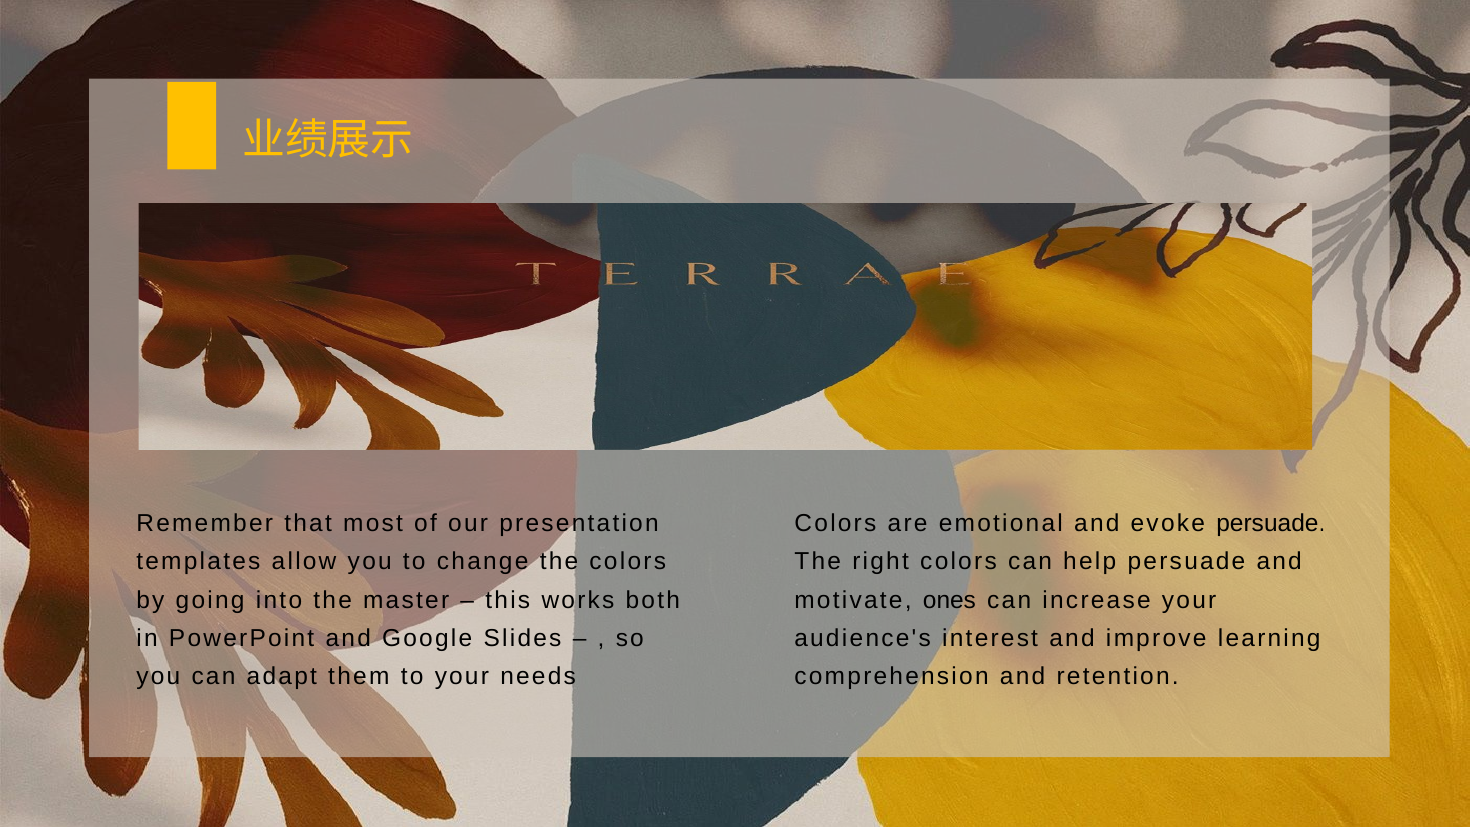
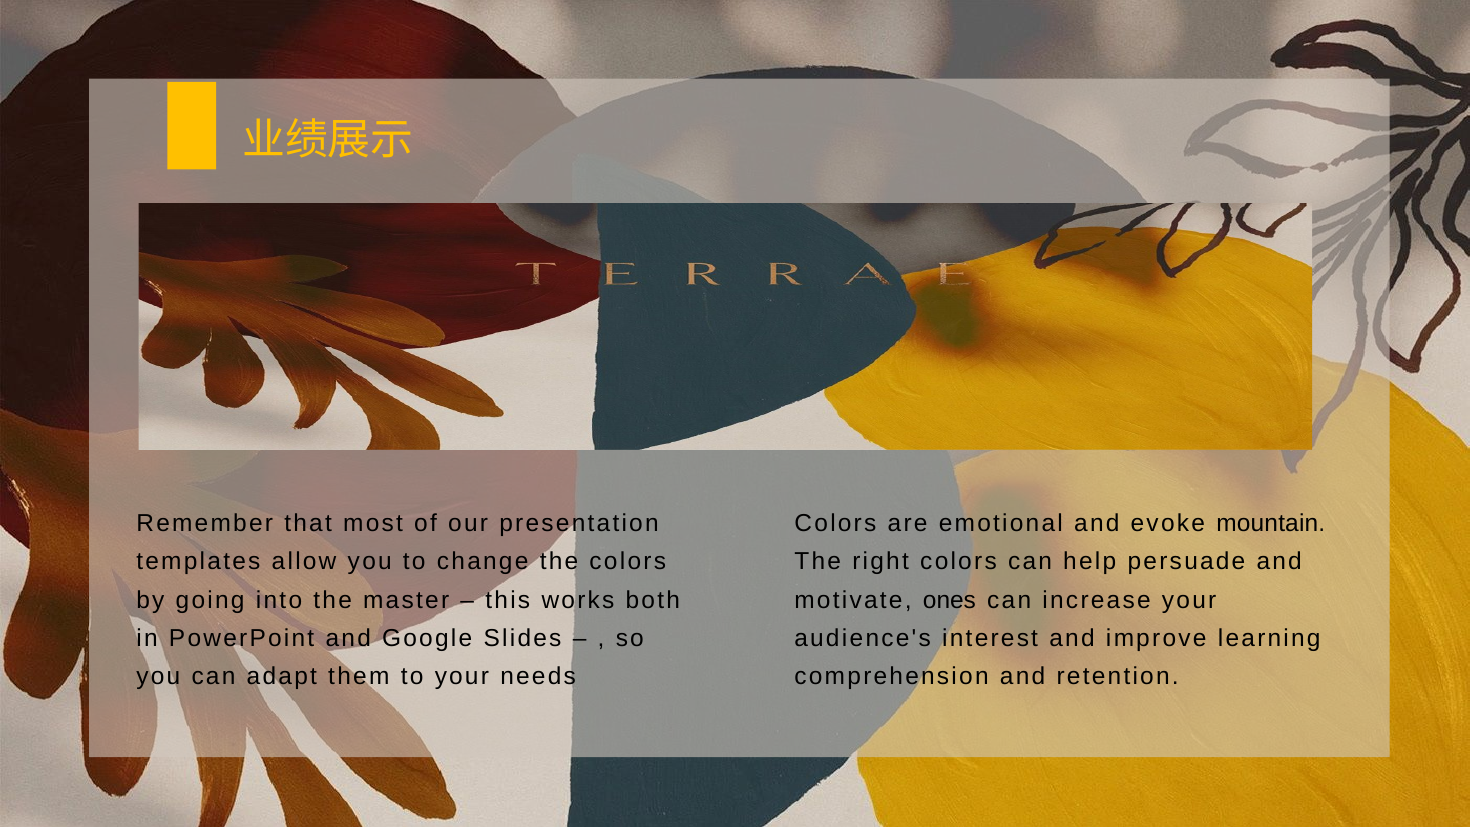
evoke persuade: persuade -> mountain (1271, 524)
